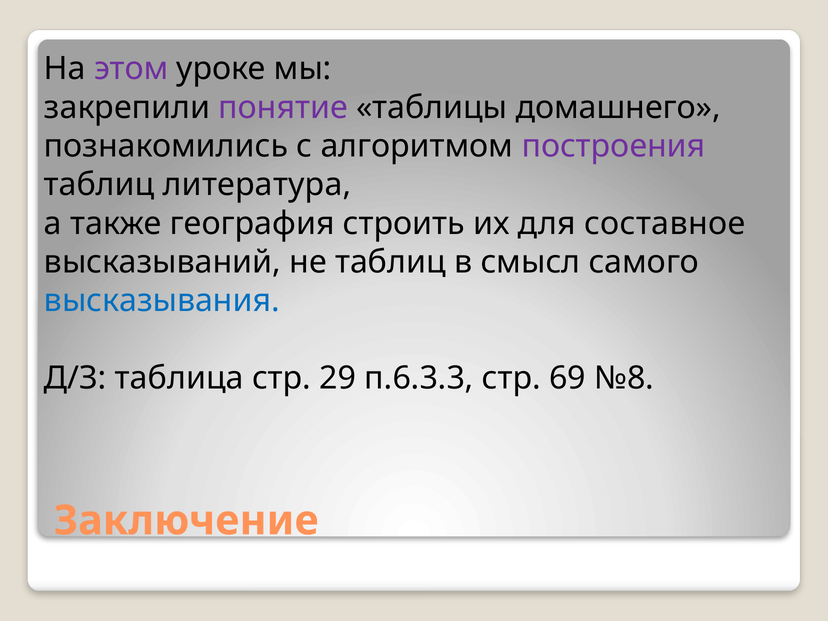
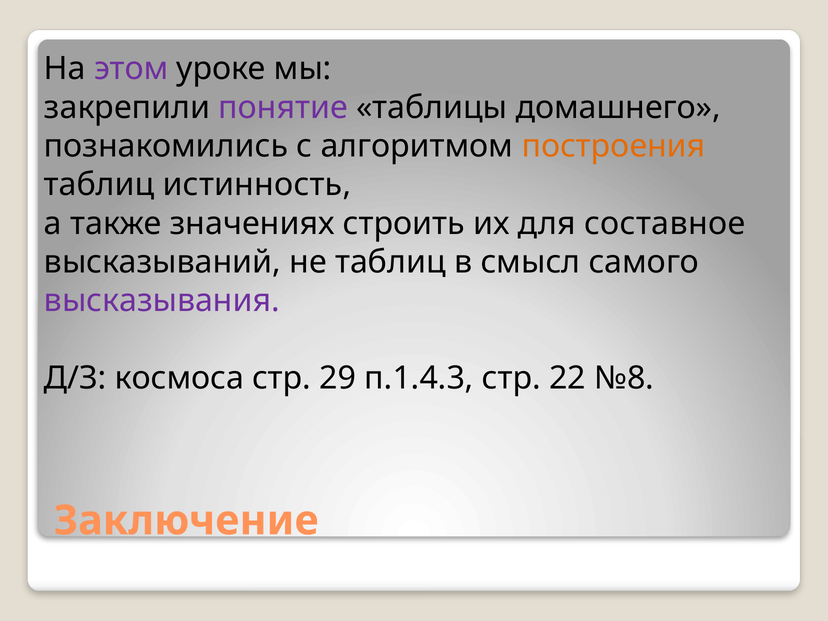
построения colour: purple -> orange (614, 146)
литература: литература -> истинность (257, 185)
география: география -> значениях (252, 223)
высказывания colour: blue -> purple (162, 301)
таблица: таблица -> космоса (179, 378)
п.6.3.3: п.6.3.3 -> п.1.4.3 (419, 378)
69: 69 -> 22 (567, 378)
